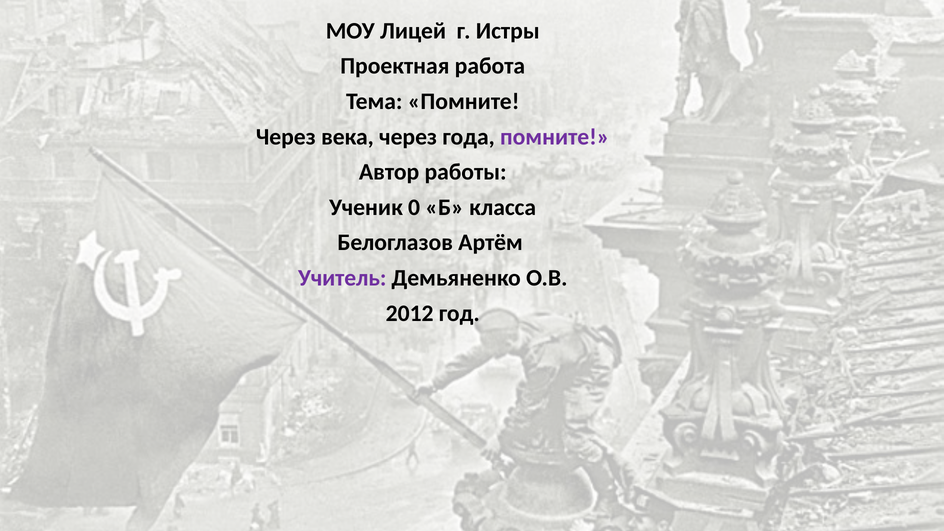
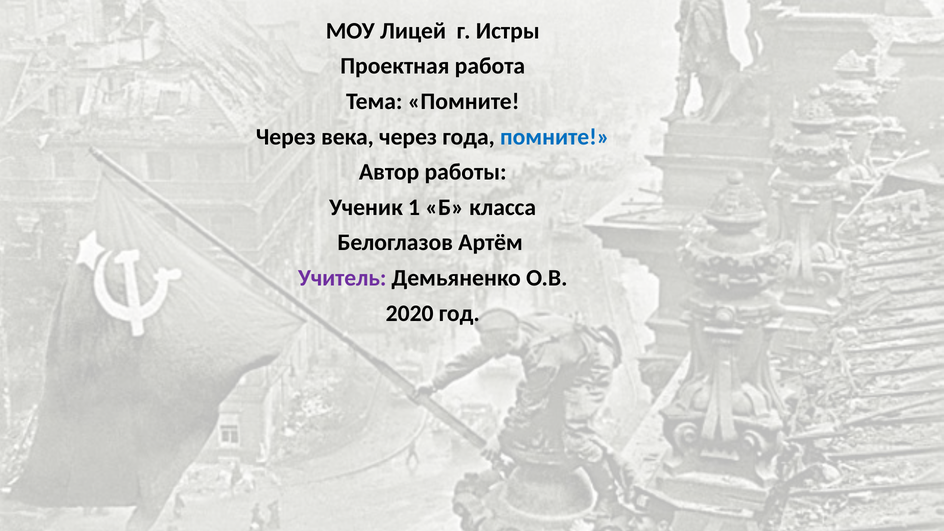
помните colour: purple -> blue (555, 137)
0: 0 -> 1 (414, 207)
2012: 2012 -> 2020 (410, 313)
